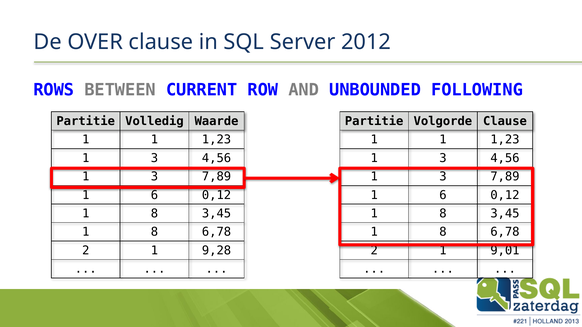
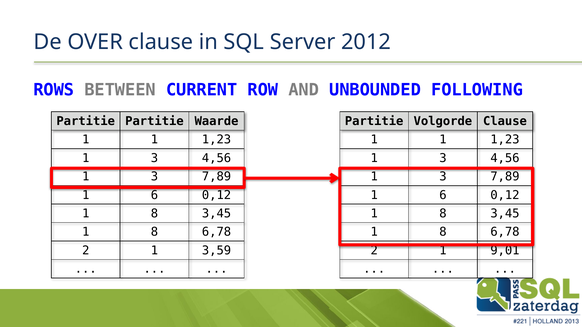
Partitie Volledig: Volledig -> Partitie (154, 121)
9,28: 9,28 -> 3,59 (217, 251)
